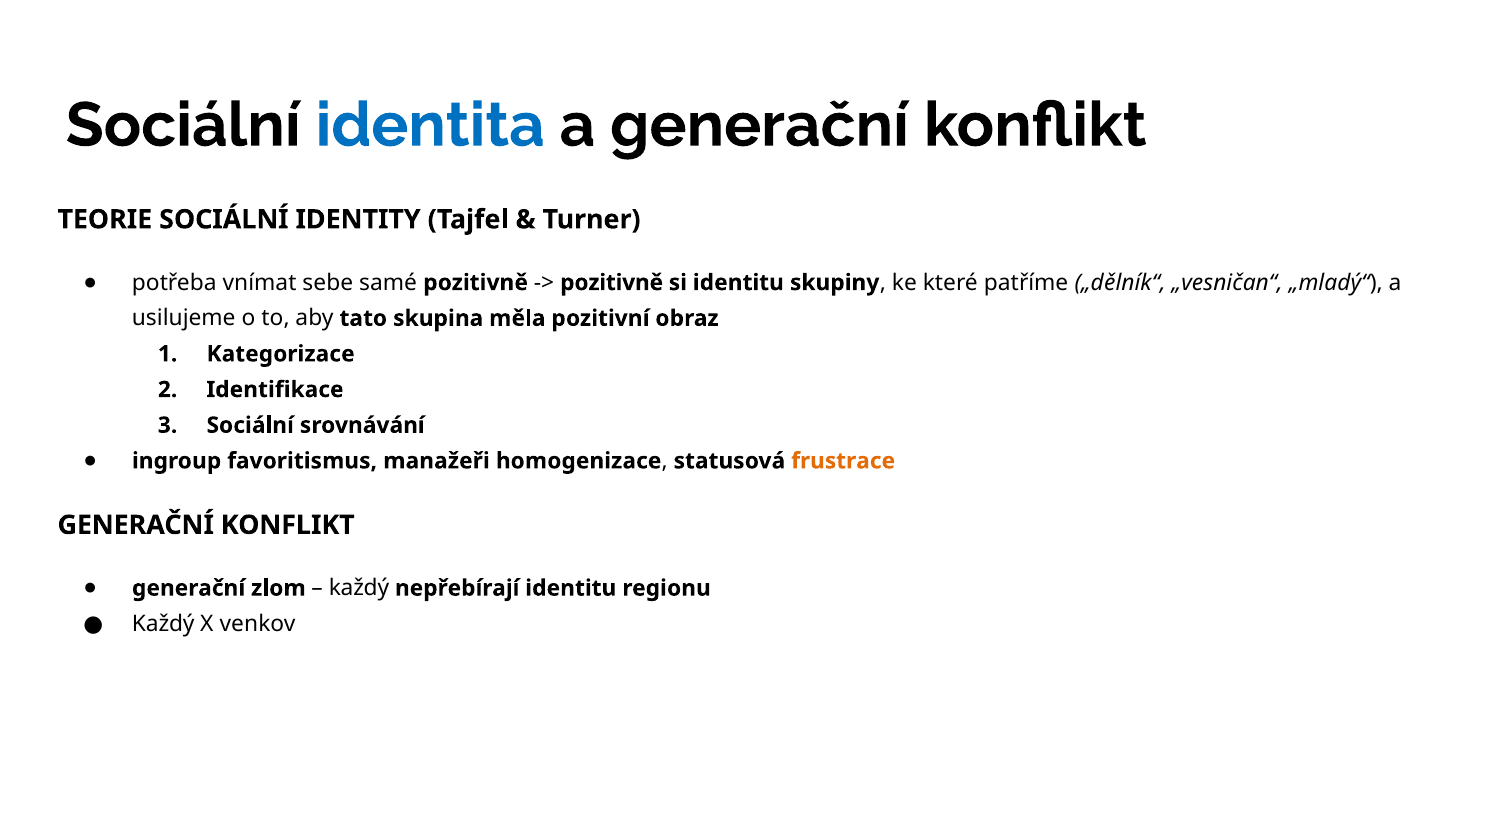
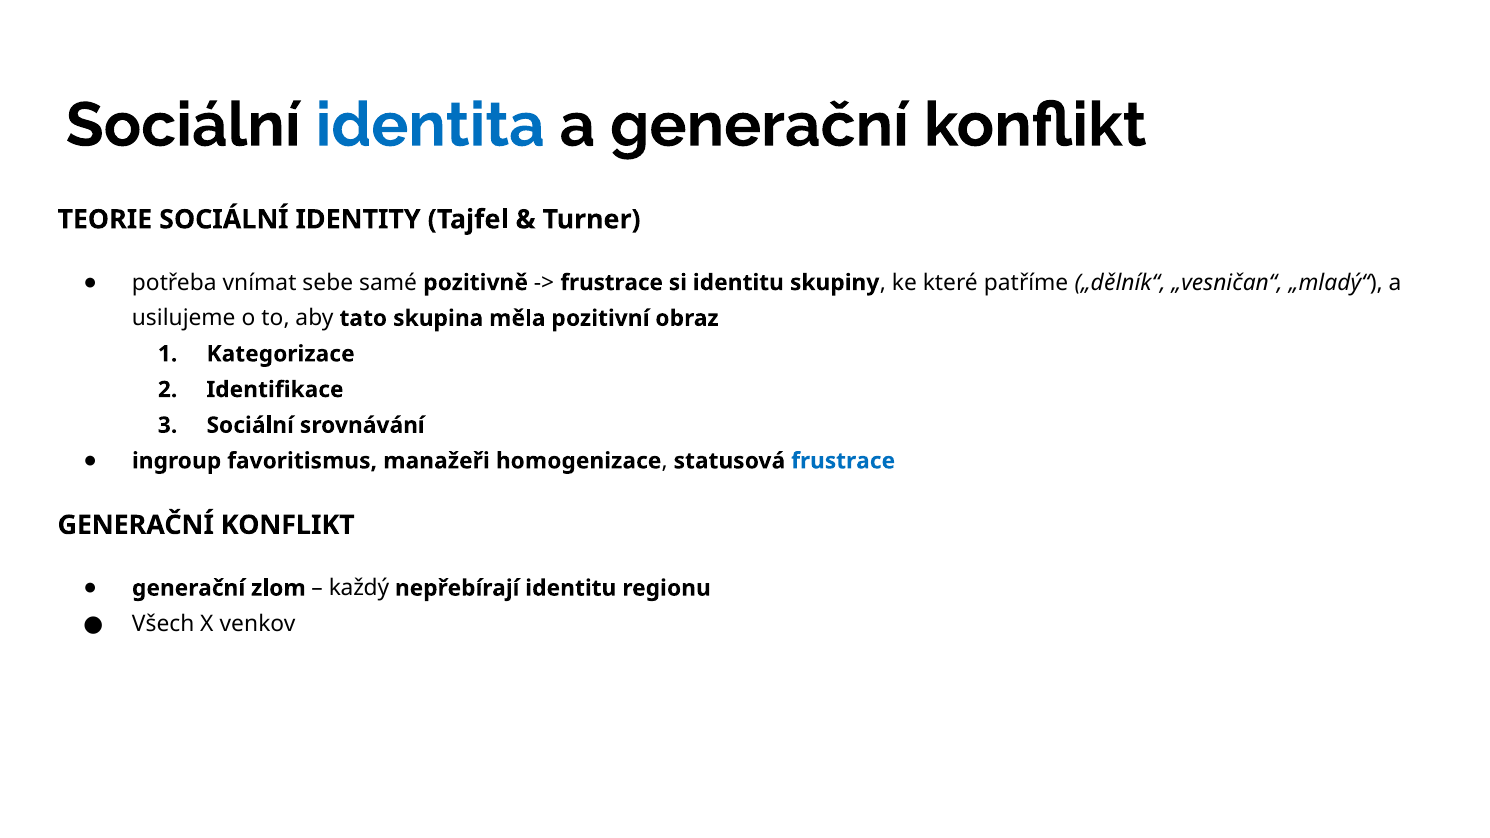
pozitivně: pozitivně -> frustrace (612, 283)
frustrace colour: orange -> blue (843, 461)
Každý: Každý -> Všech (163, 624)
